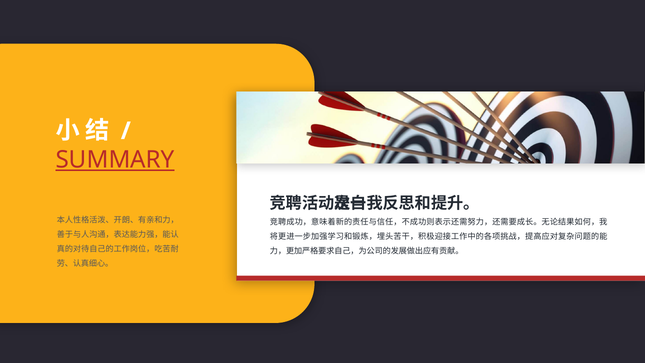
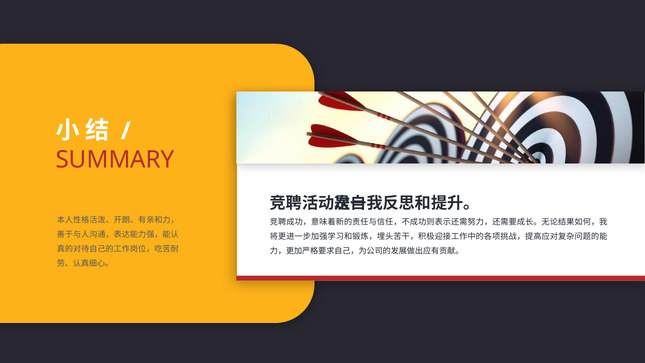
SUMMARY underline: present -> none (115, 160)
